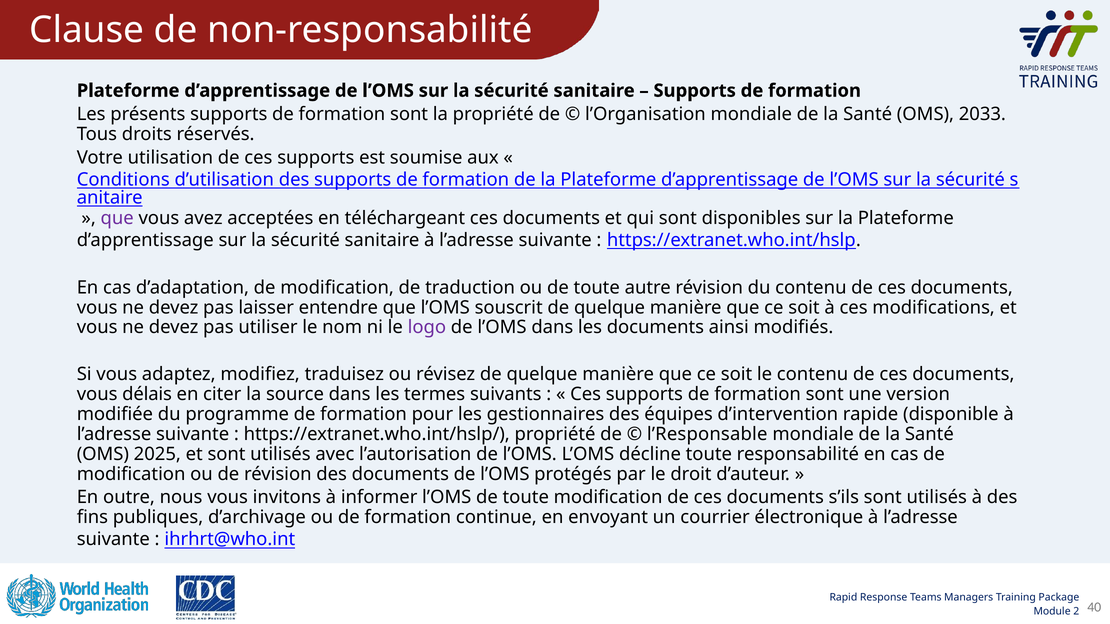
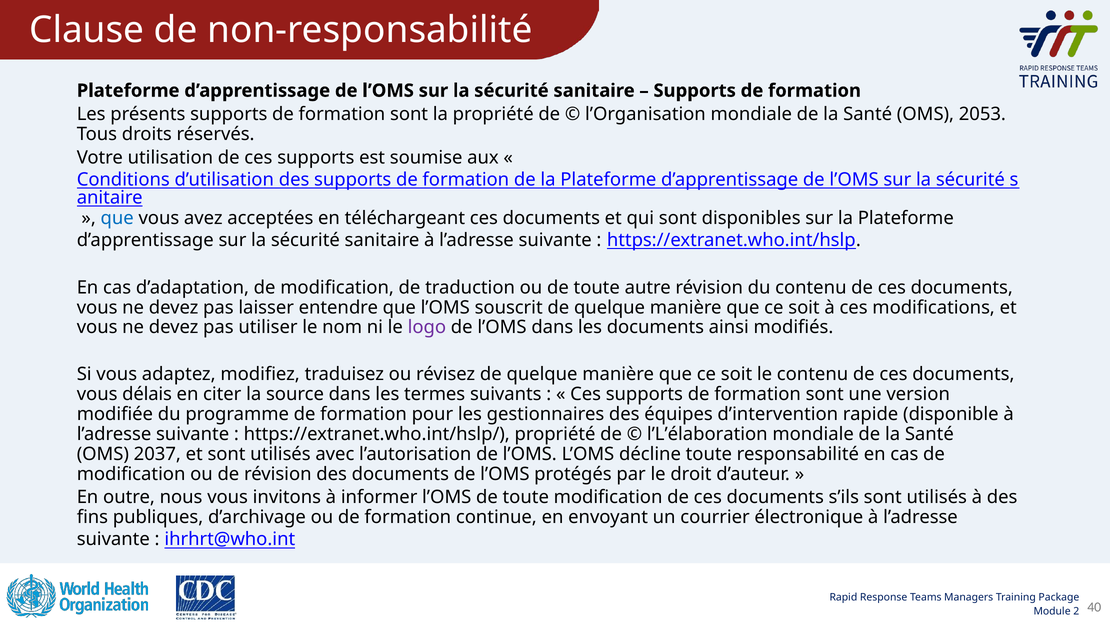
2033: 2033 -> 2053 (982, 114)
que colour: purple -> blue (117, 218)
l’Responsable: l’Responsable -> l’Lʼélaboration (707, 434)
2025: 2025 -> 2037 (157, 454)
